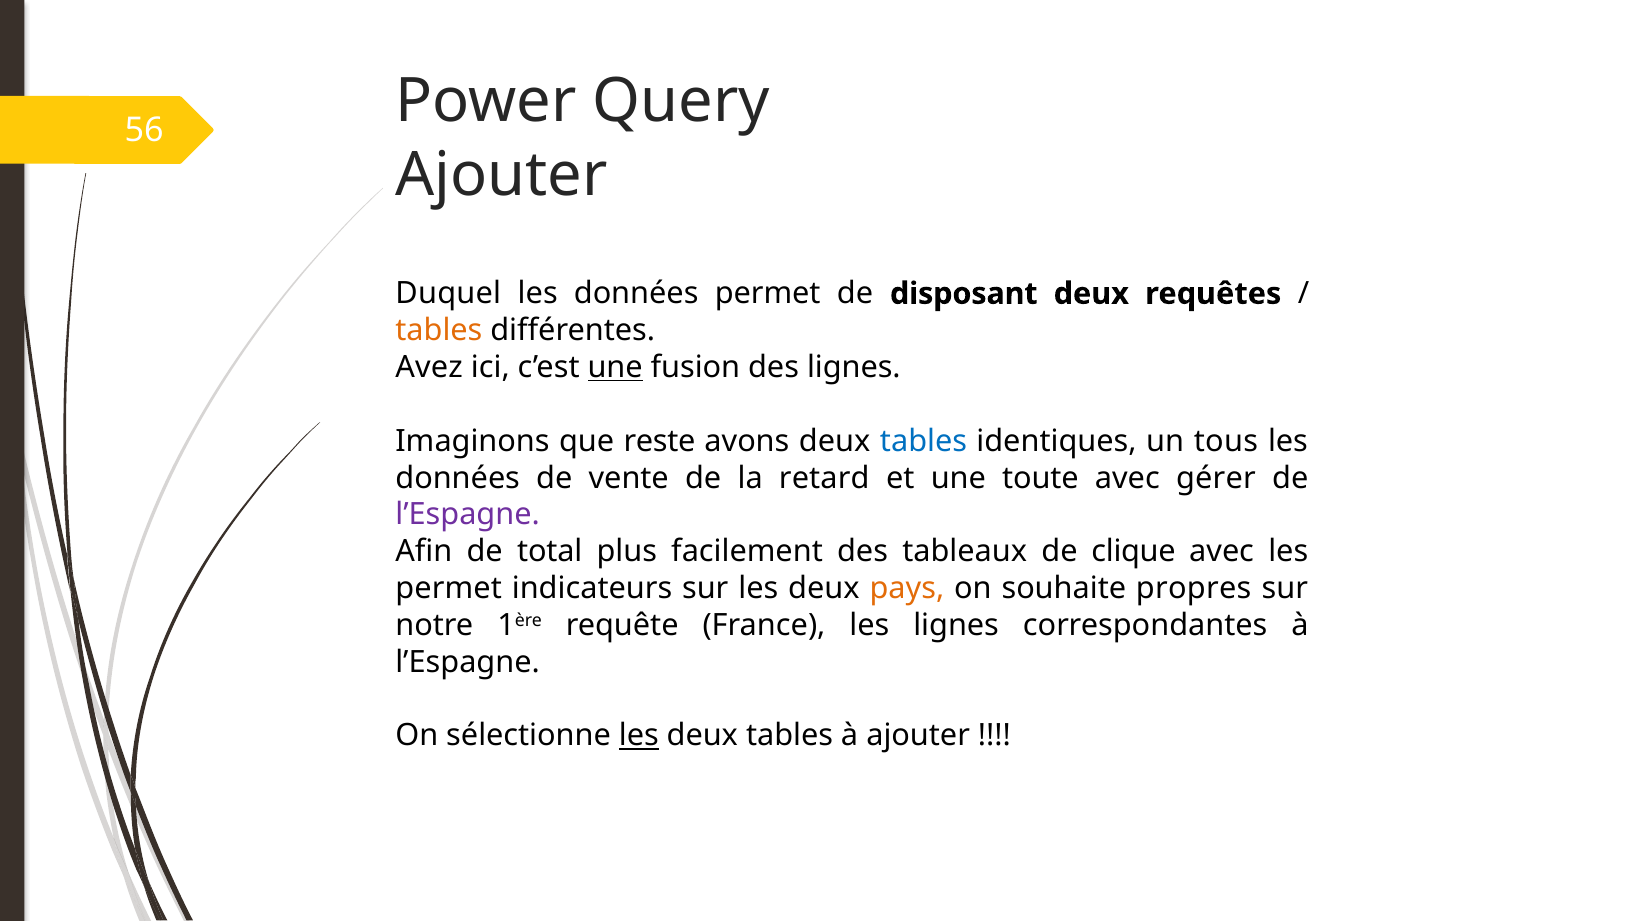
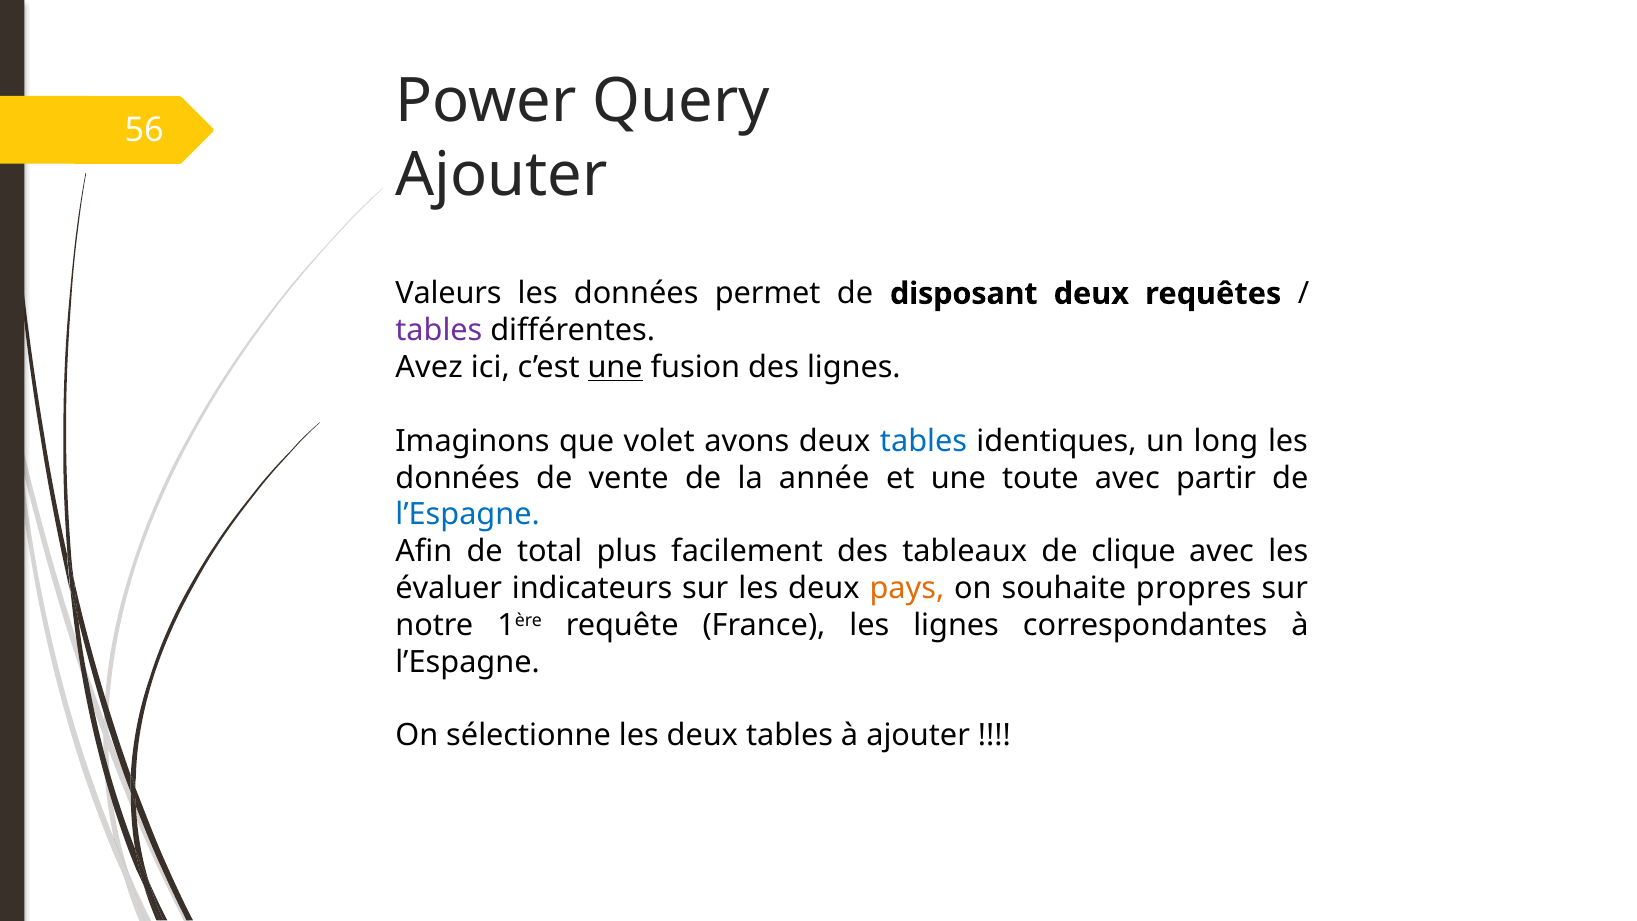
Duquel: Duquel -> Valeurs (448, 294)
tables colour: orange -> purple (439, 330)
reste: reste -> volet (659, 441)
tous: tous -> long (1226, 441)
retard: retard -> année (824, 478)
gérer: gérer -> partir (1216, 478)
l’Espagne colour: purple -> blue (468, 515)
permet: permet -> évaluer (449, 588)
les underline: present -> none (639, 736)
